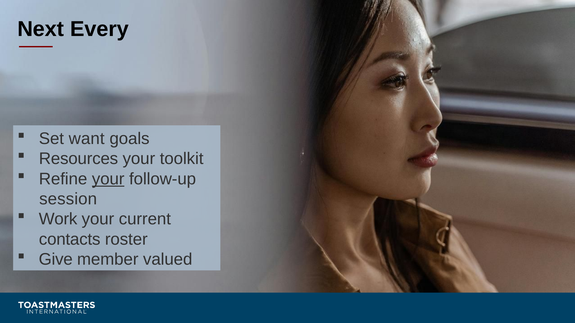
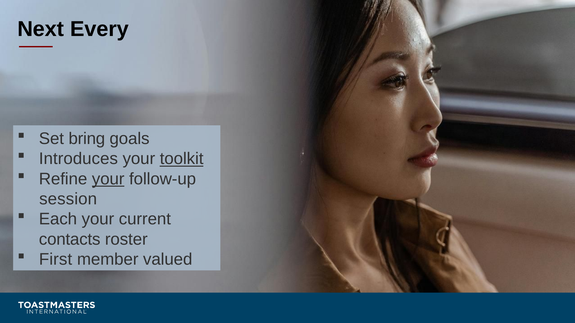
want: want -> bring (87, 139)
Resources: Resources -> Introduces (78, 159)
toolkit underline: none -> present (182, 159)
Work: Work -> Each (58, 219)
Give: Give -> First (56, 260)
